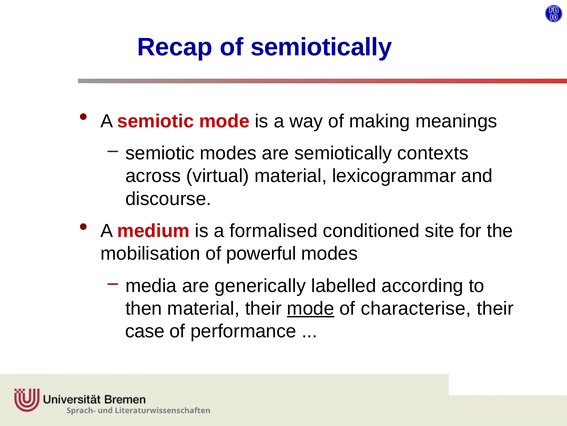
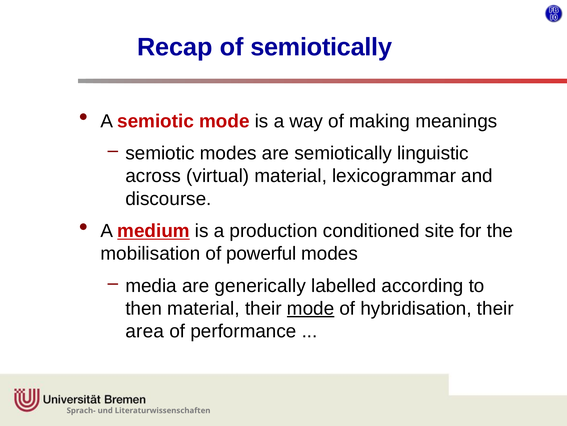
contexts: contexts -> linguistic (433, 153)
medium underline: none -> present (153, 231)
formalised: formalised -> production (274, 231)
characterise: characterise -> hybridisation (416, 308)
case: case -> area (145, 331)
